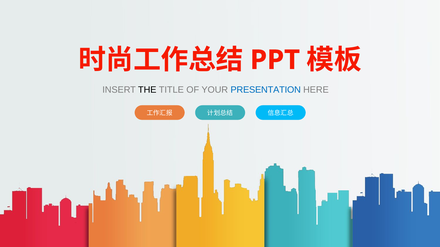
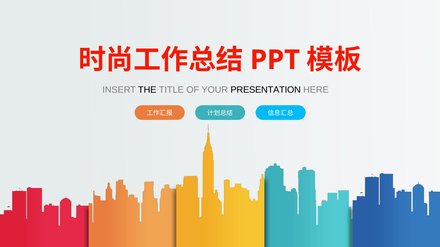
PRESENTATION colour: blue -> black (266, 90)
